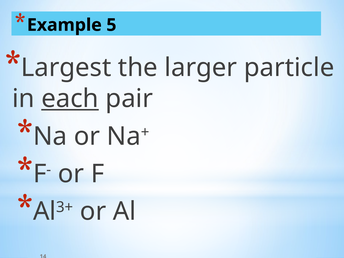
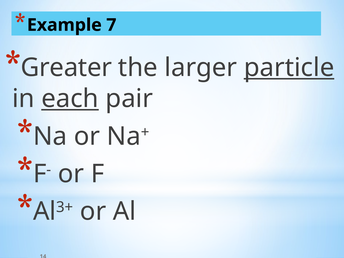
5: 5 -> 7 (111, 25)
Largest: Largest -> Greater (66, 68)
particle underline: none -> present (289, 68)
